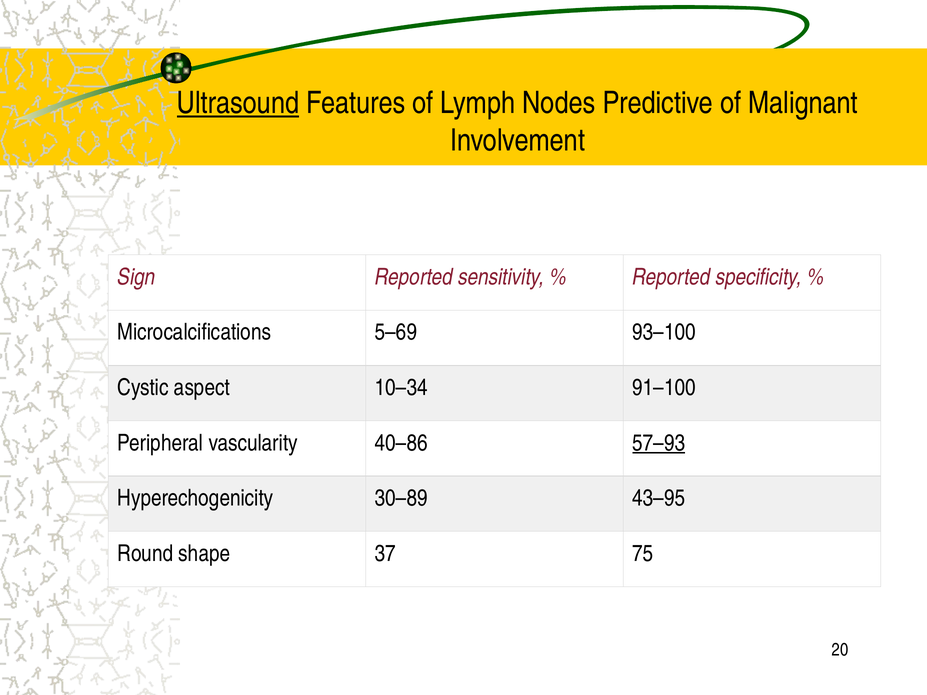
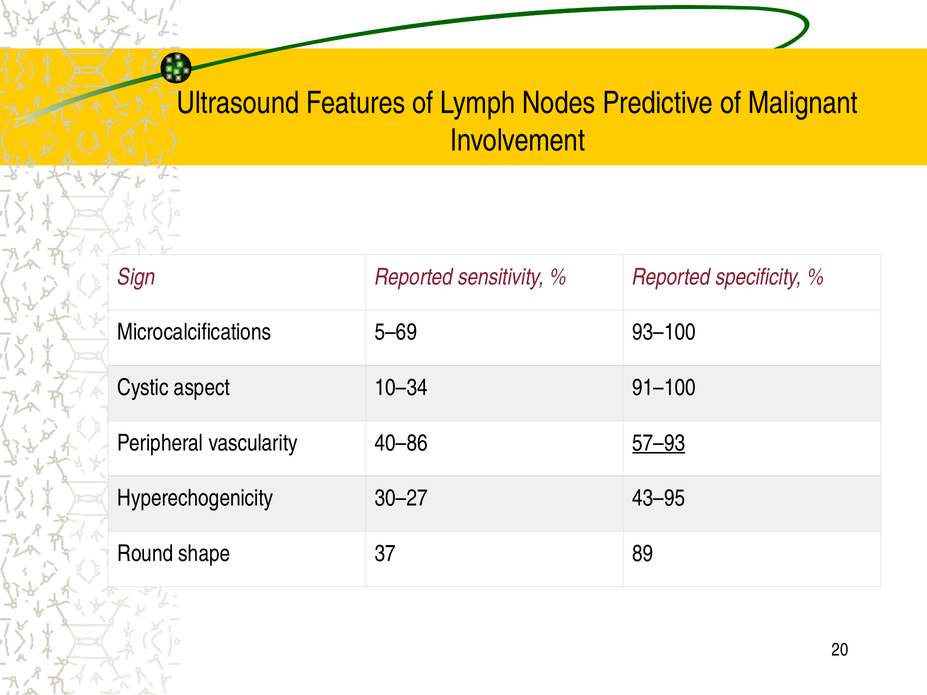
Ultrasound underline: present -> none (238, 103)
30–89: 30–89 -> 30–27 (401, 498)
75: 75 -> 89 (643, 554)
